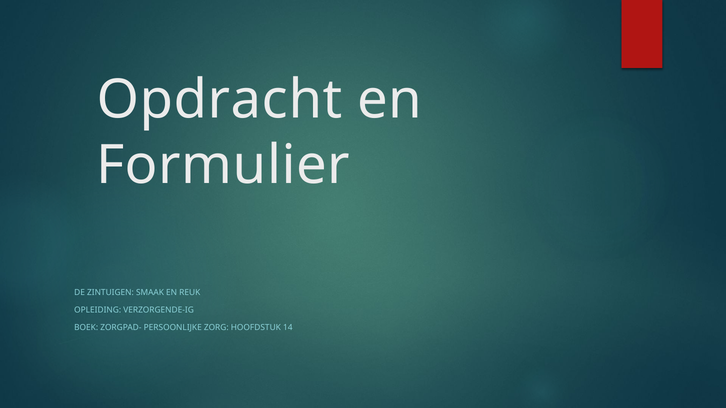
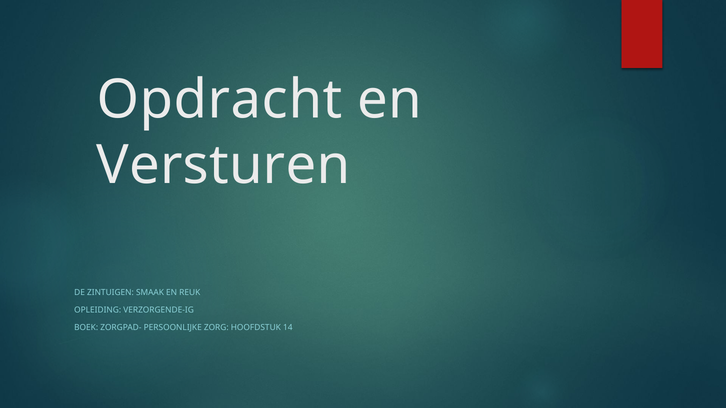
Formulier: Formulier -> Versturen (223, 165)
